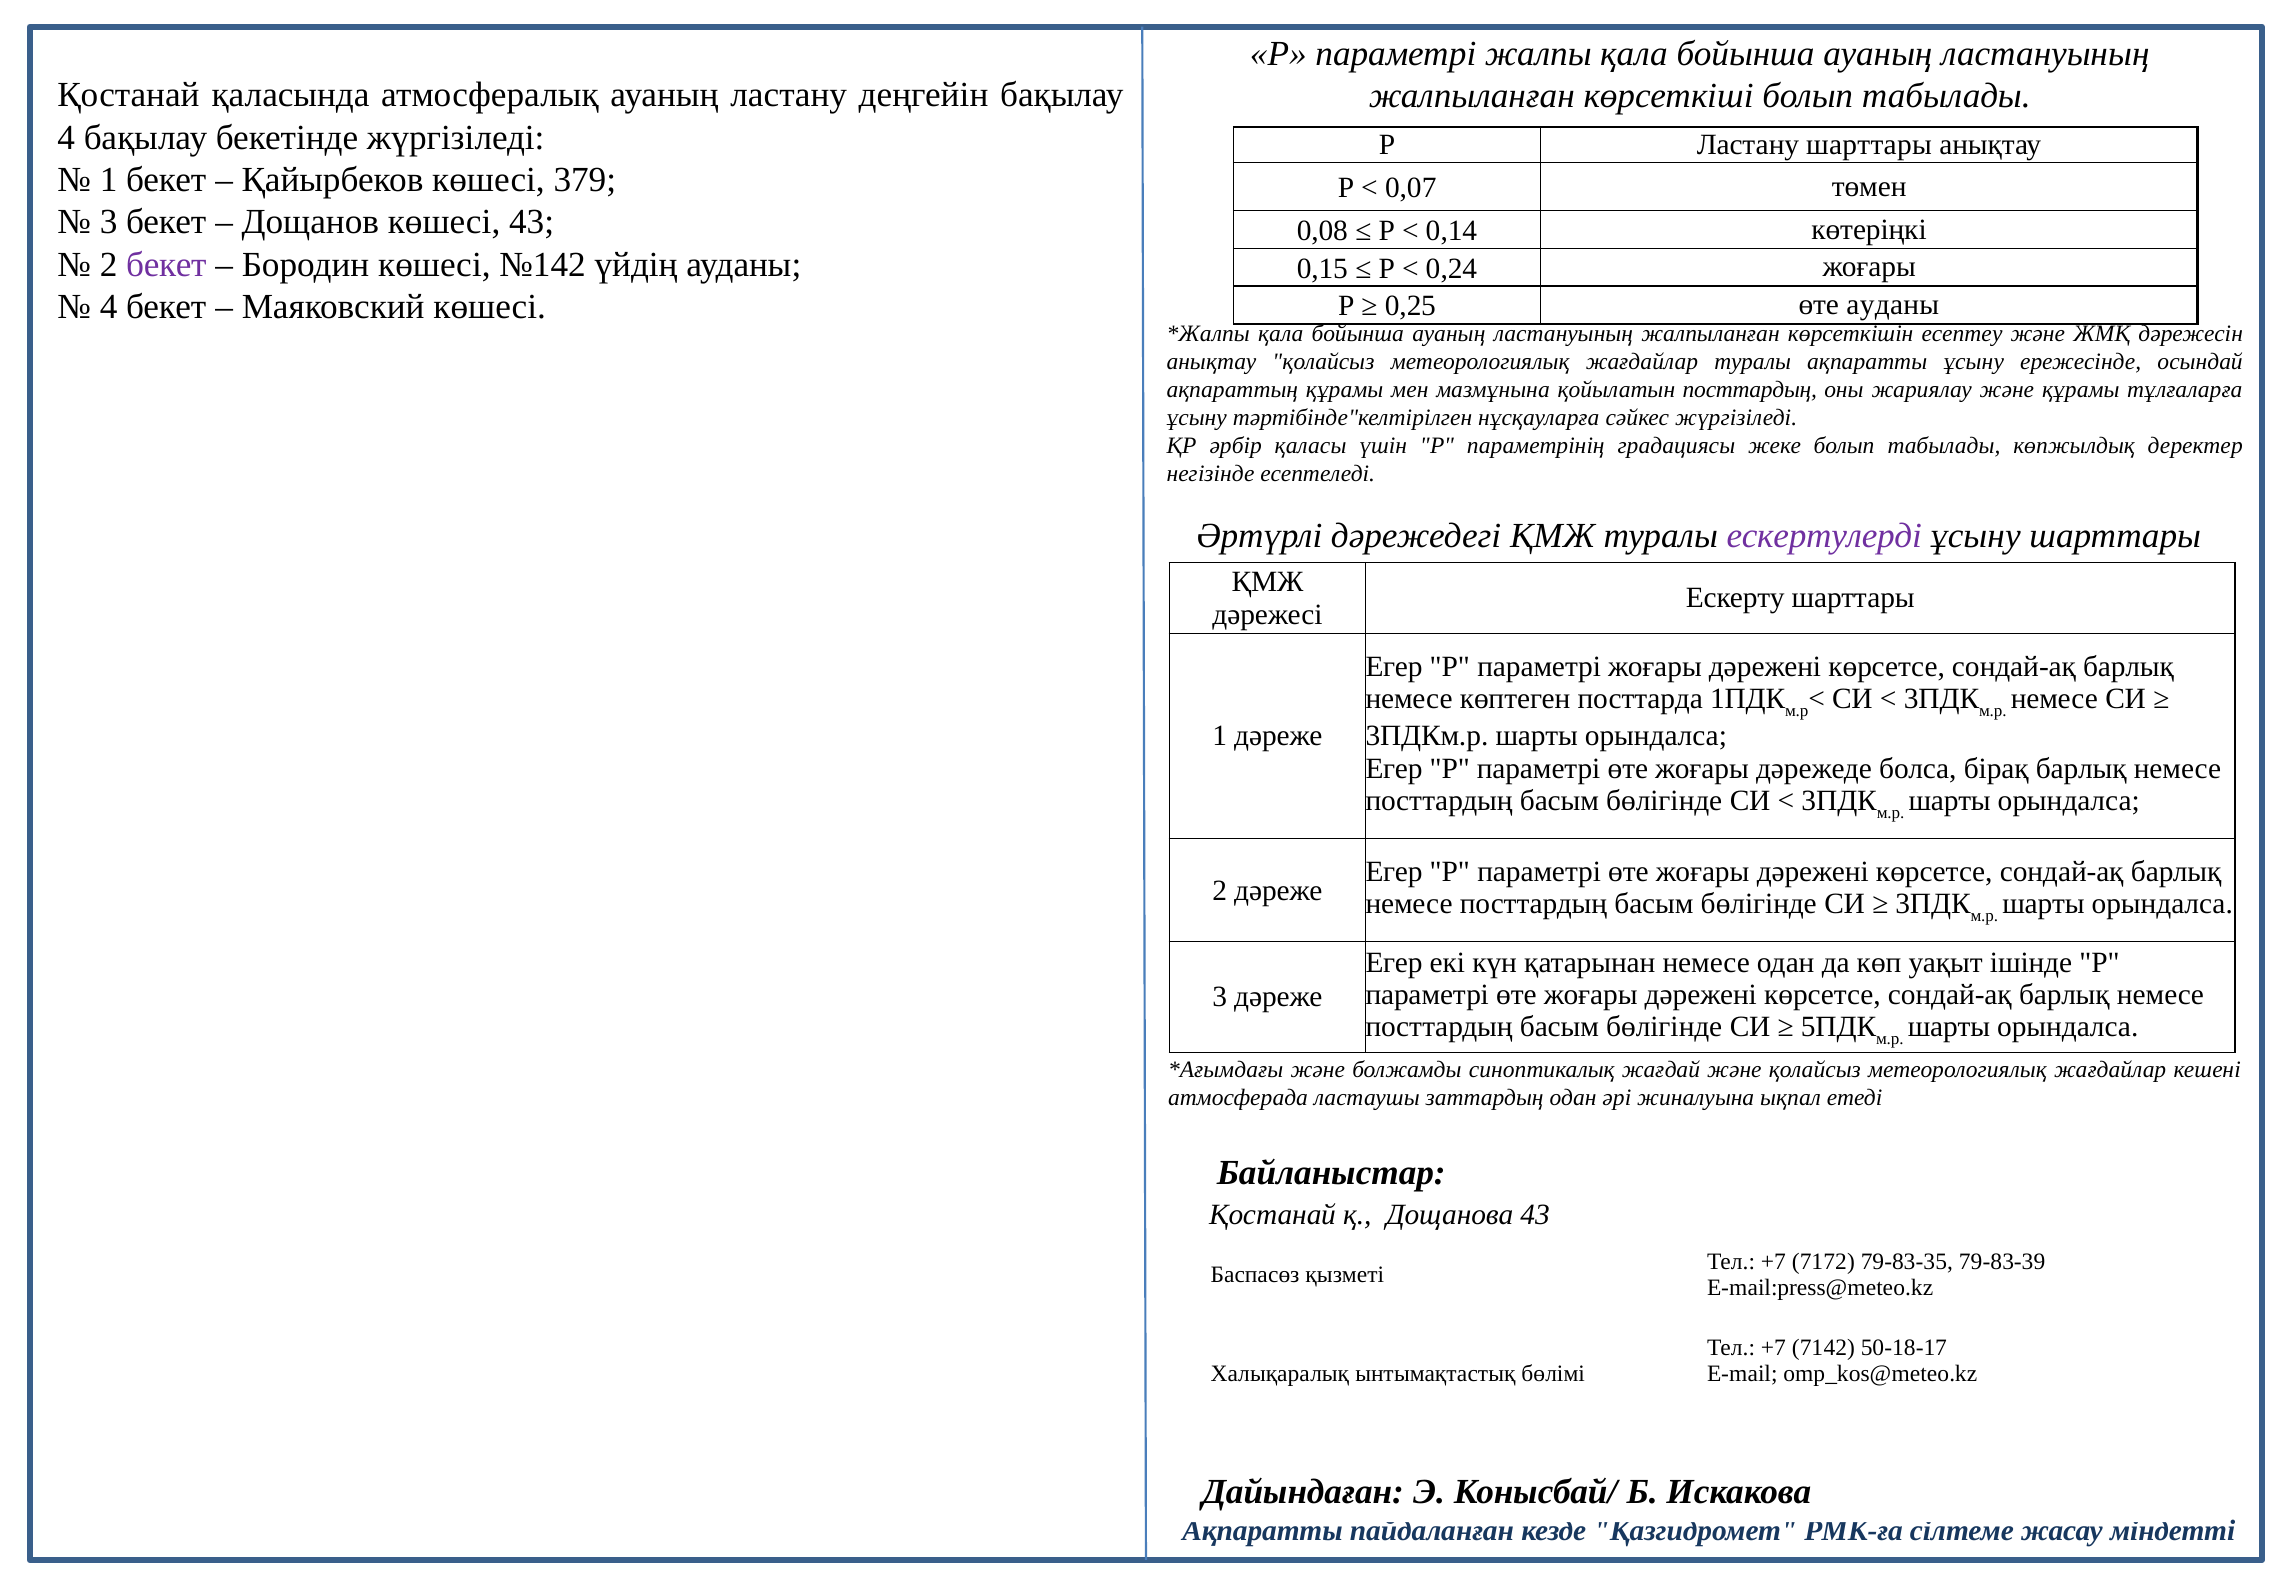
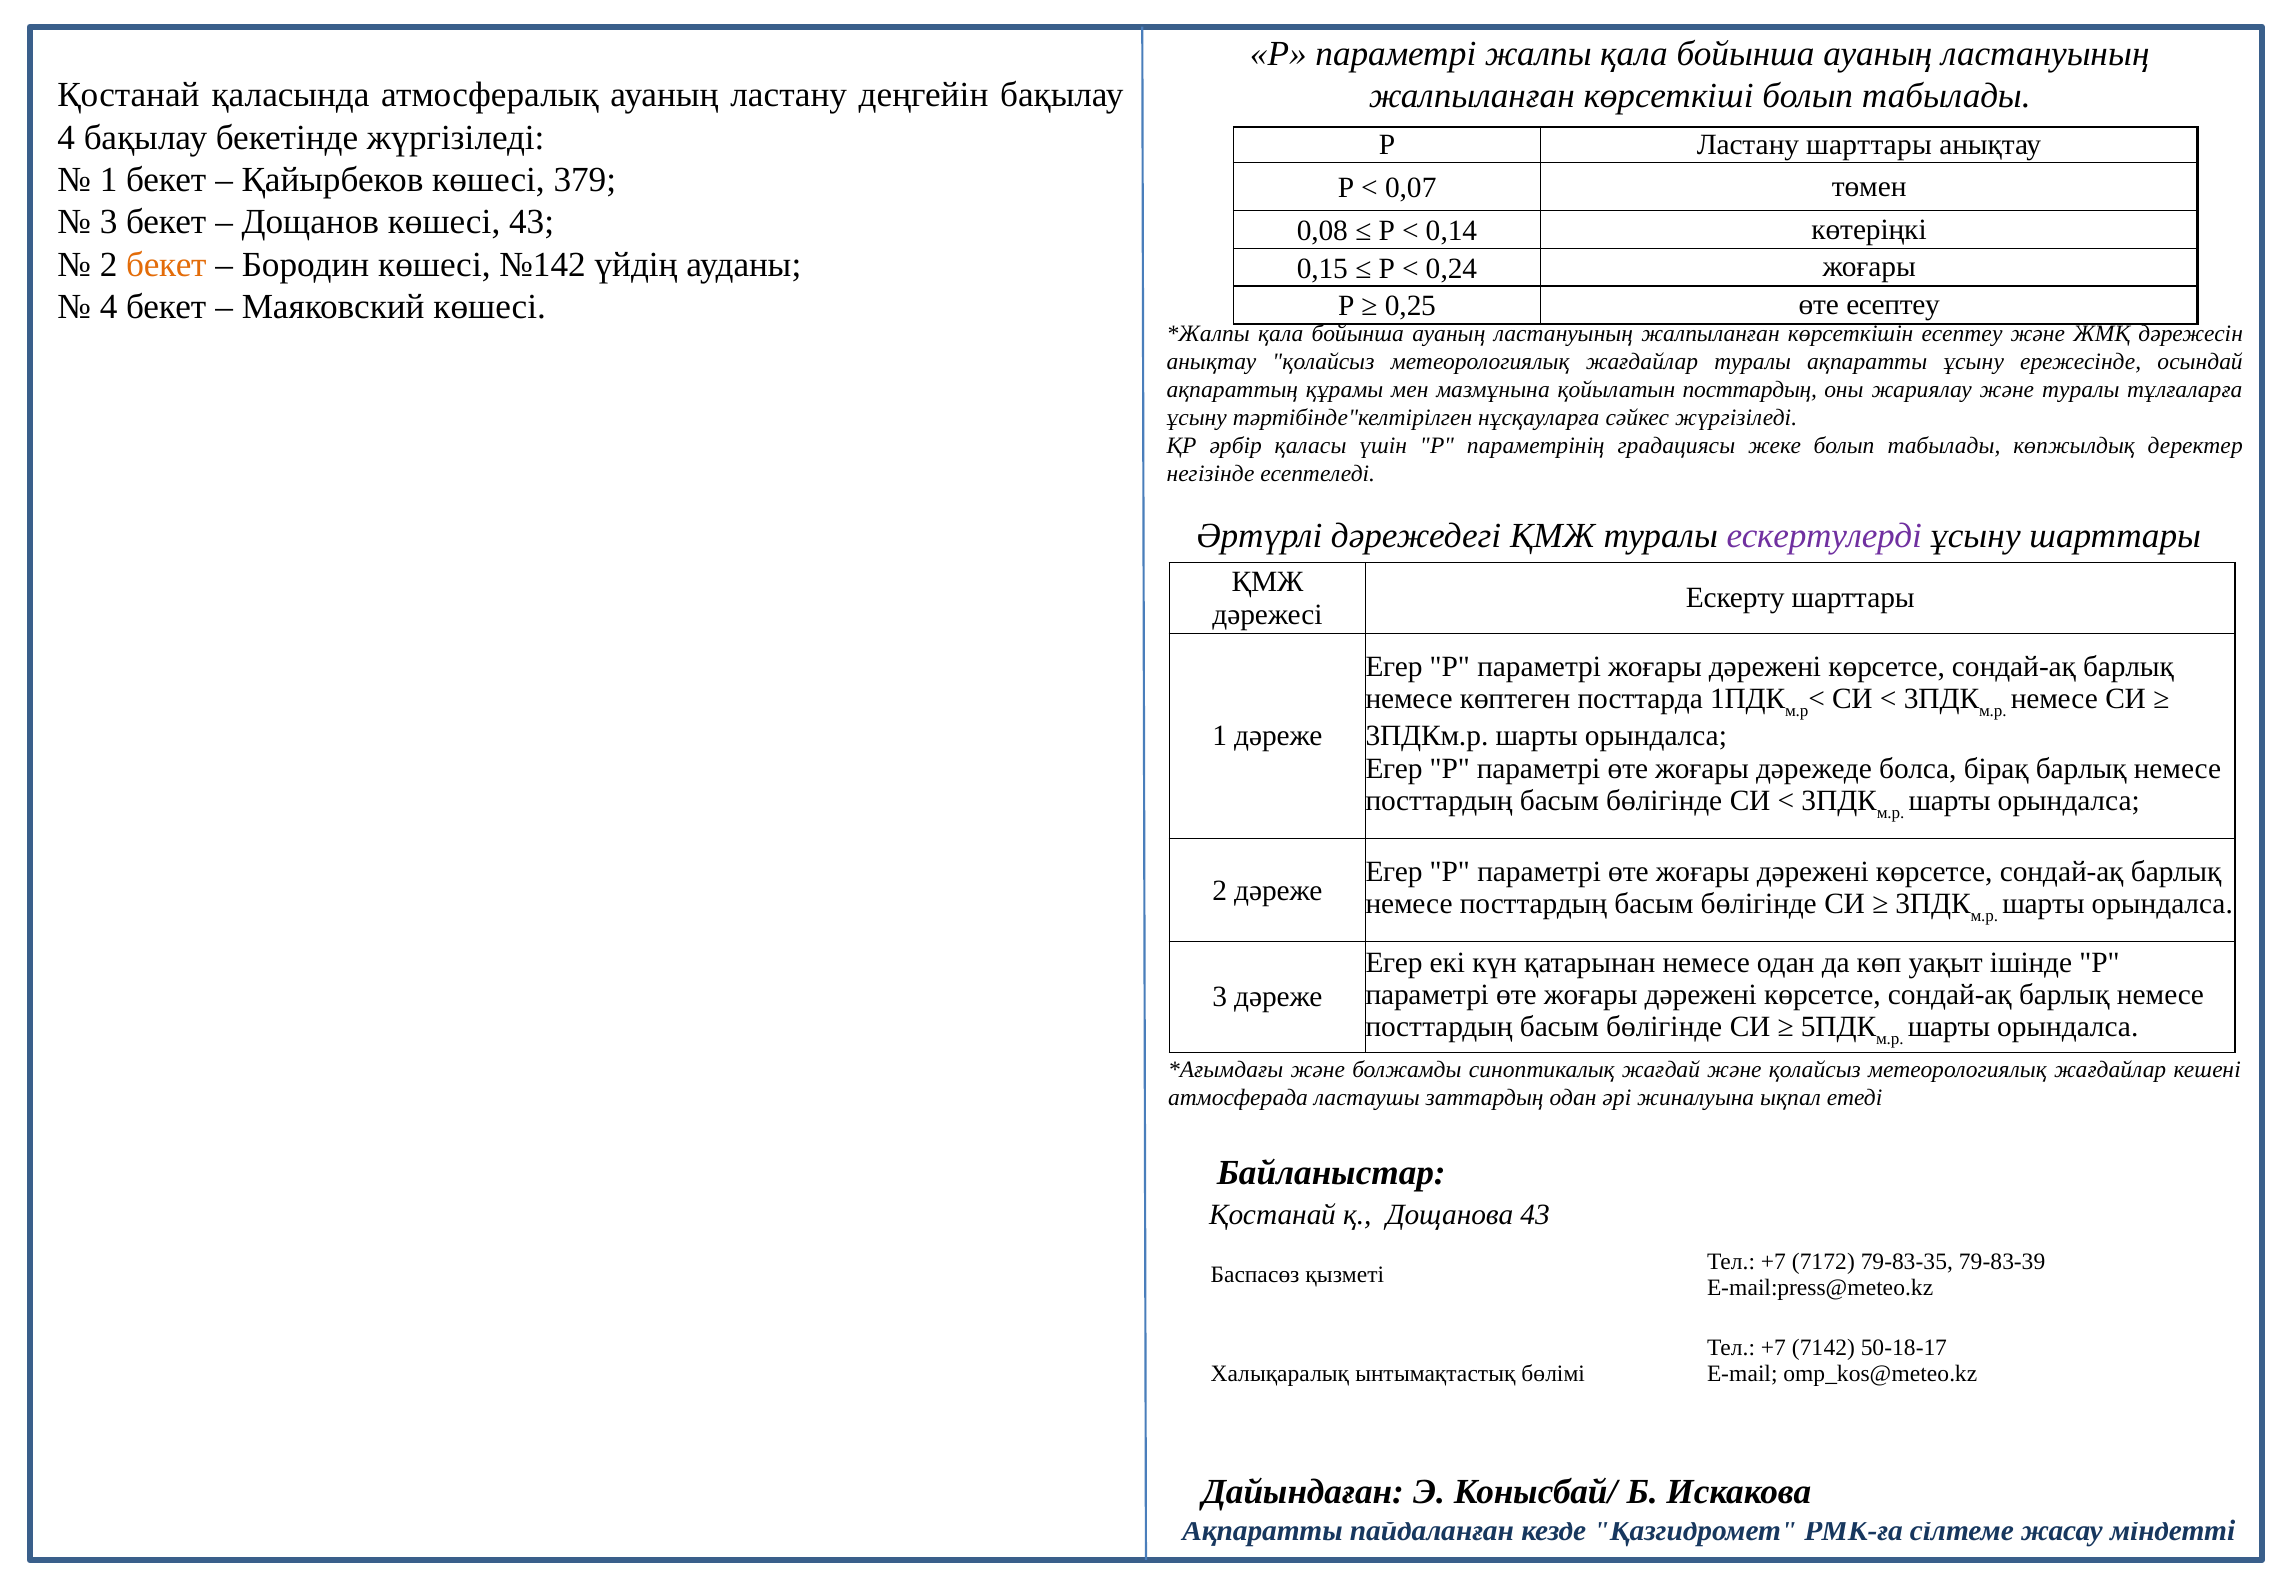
бекет colour: purple -> orange (166, 265)
өте ауданы: ауданы -> есептеу (1893, 305)
және құрамы: құрамы -> туралы (2081, 390)
